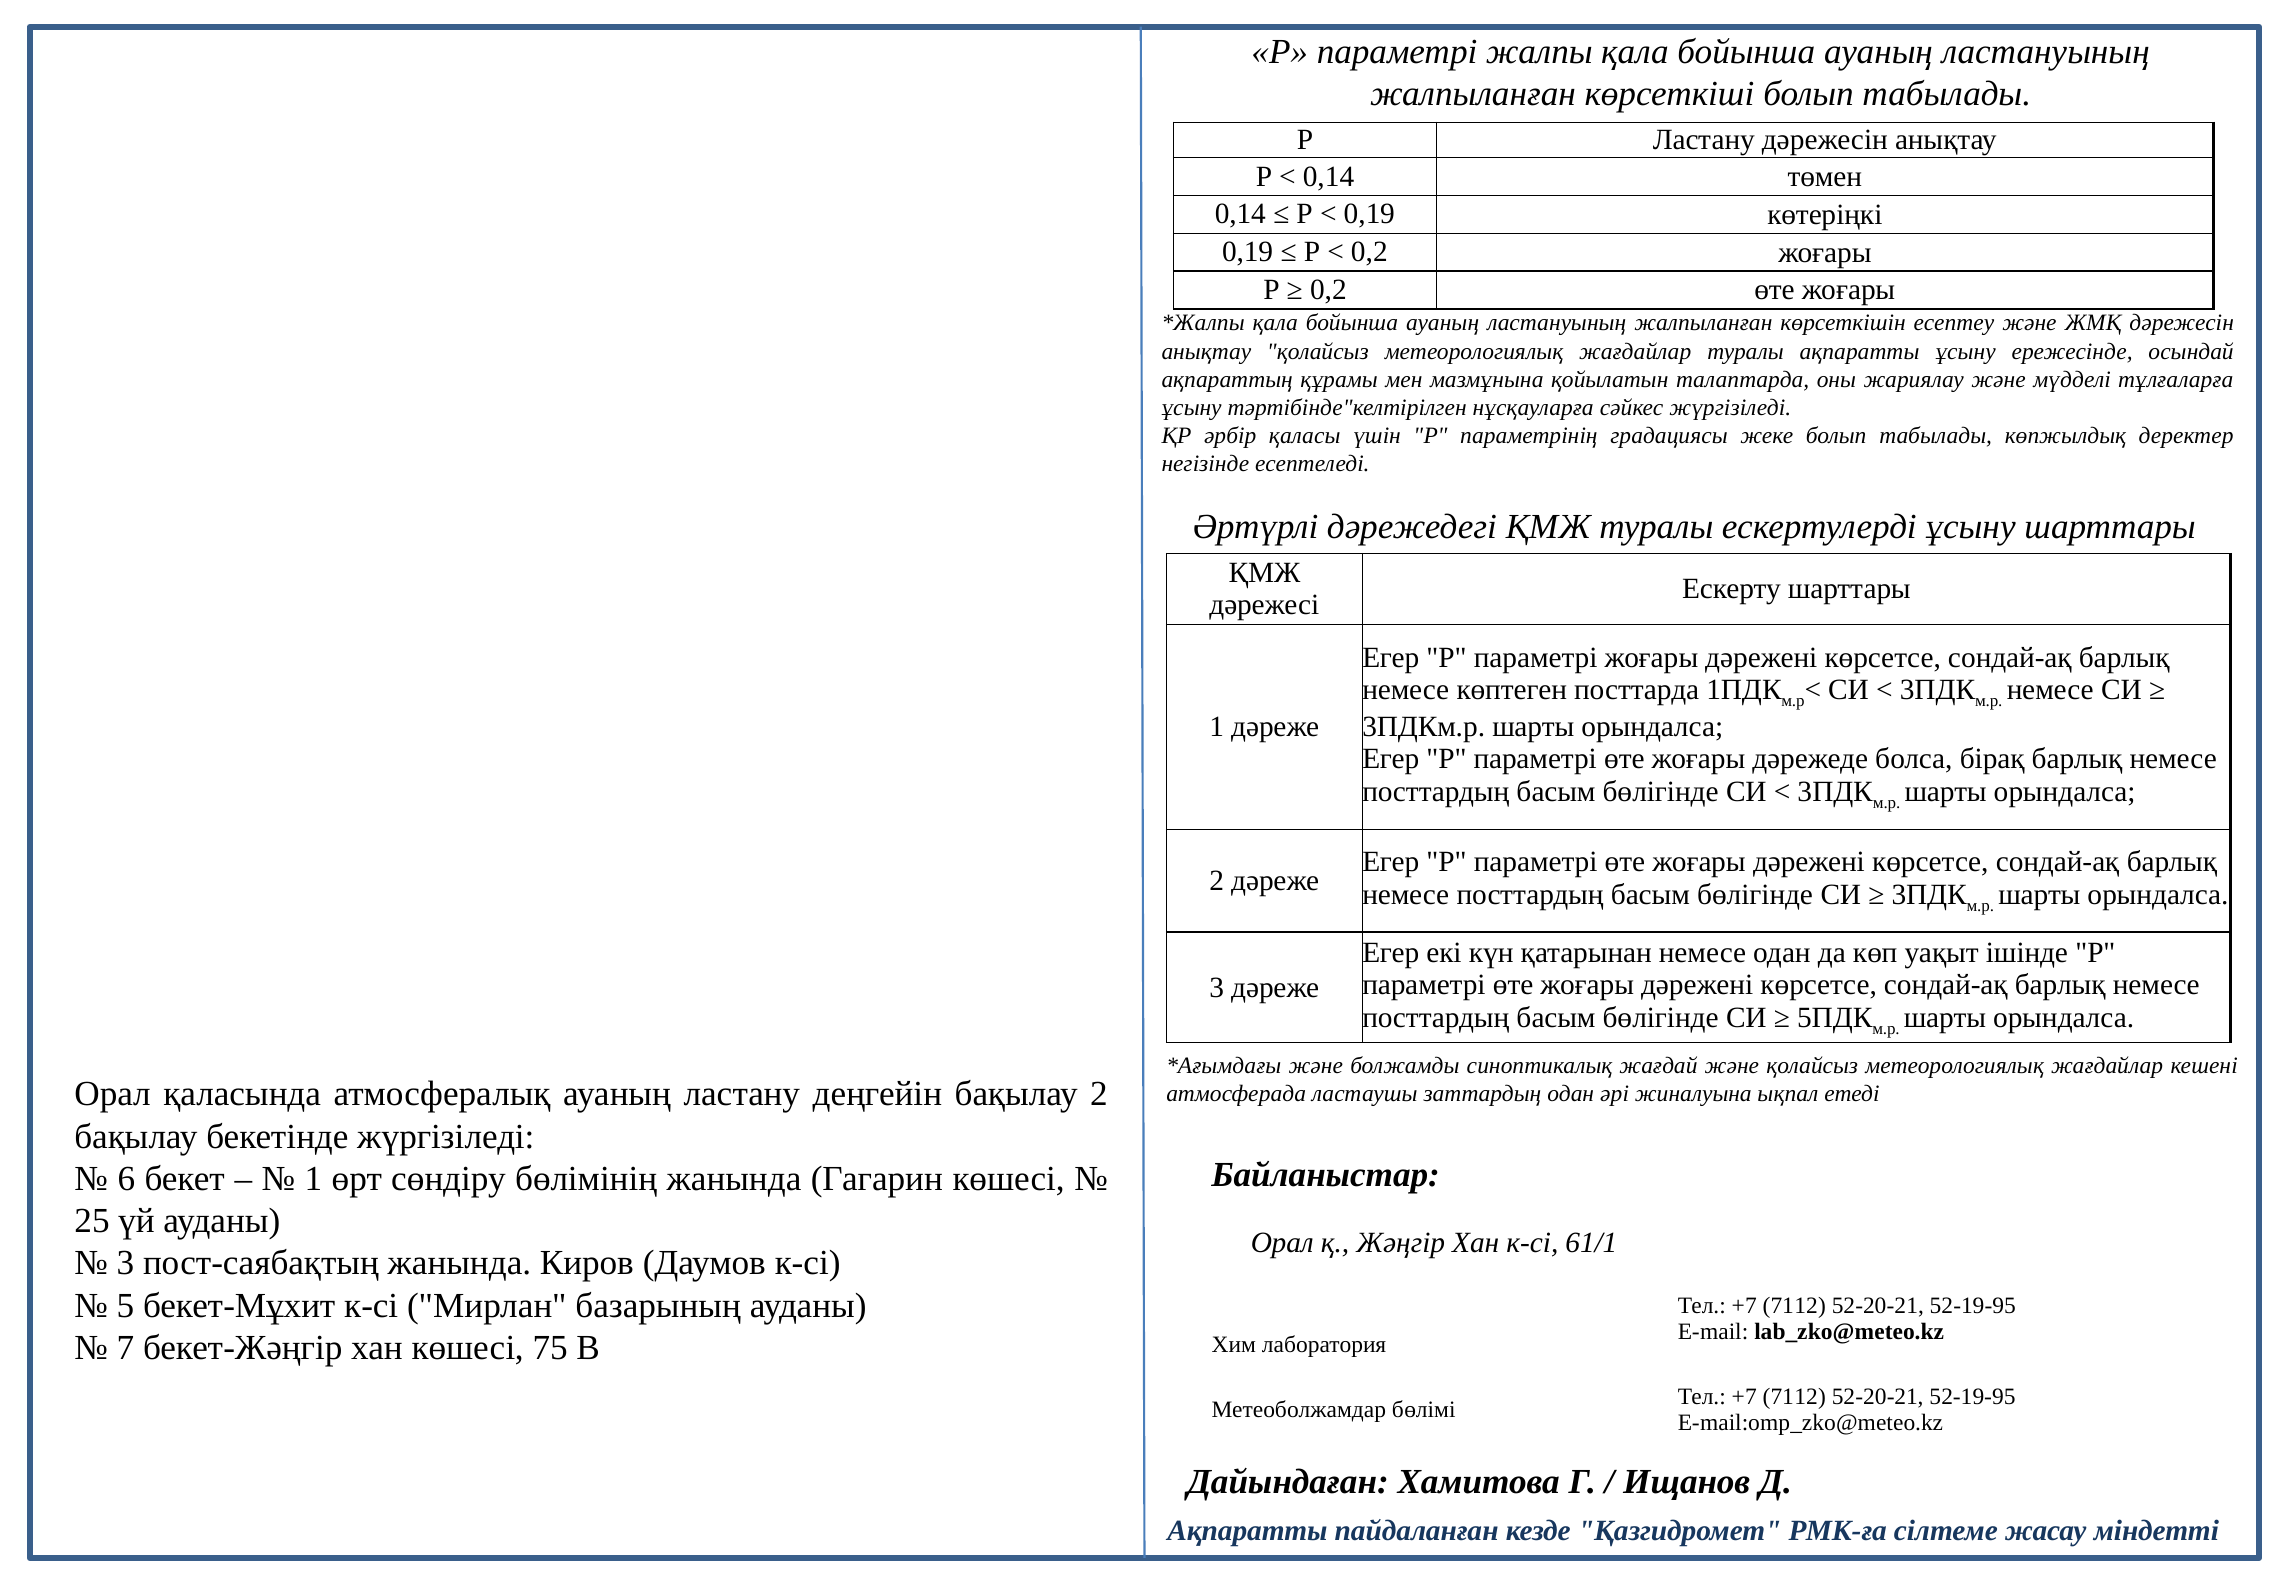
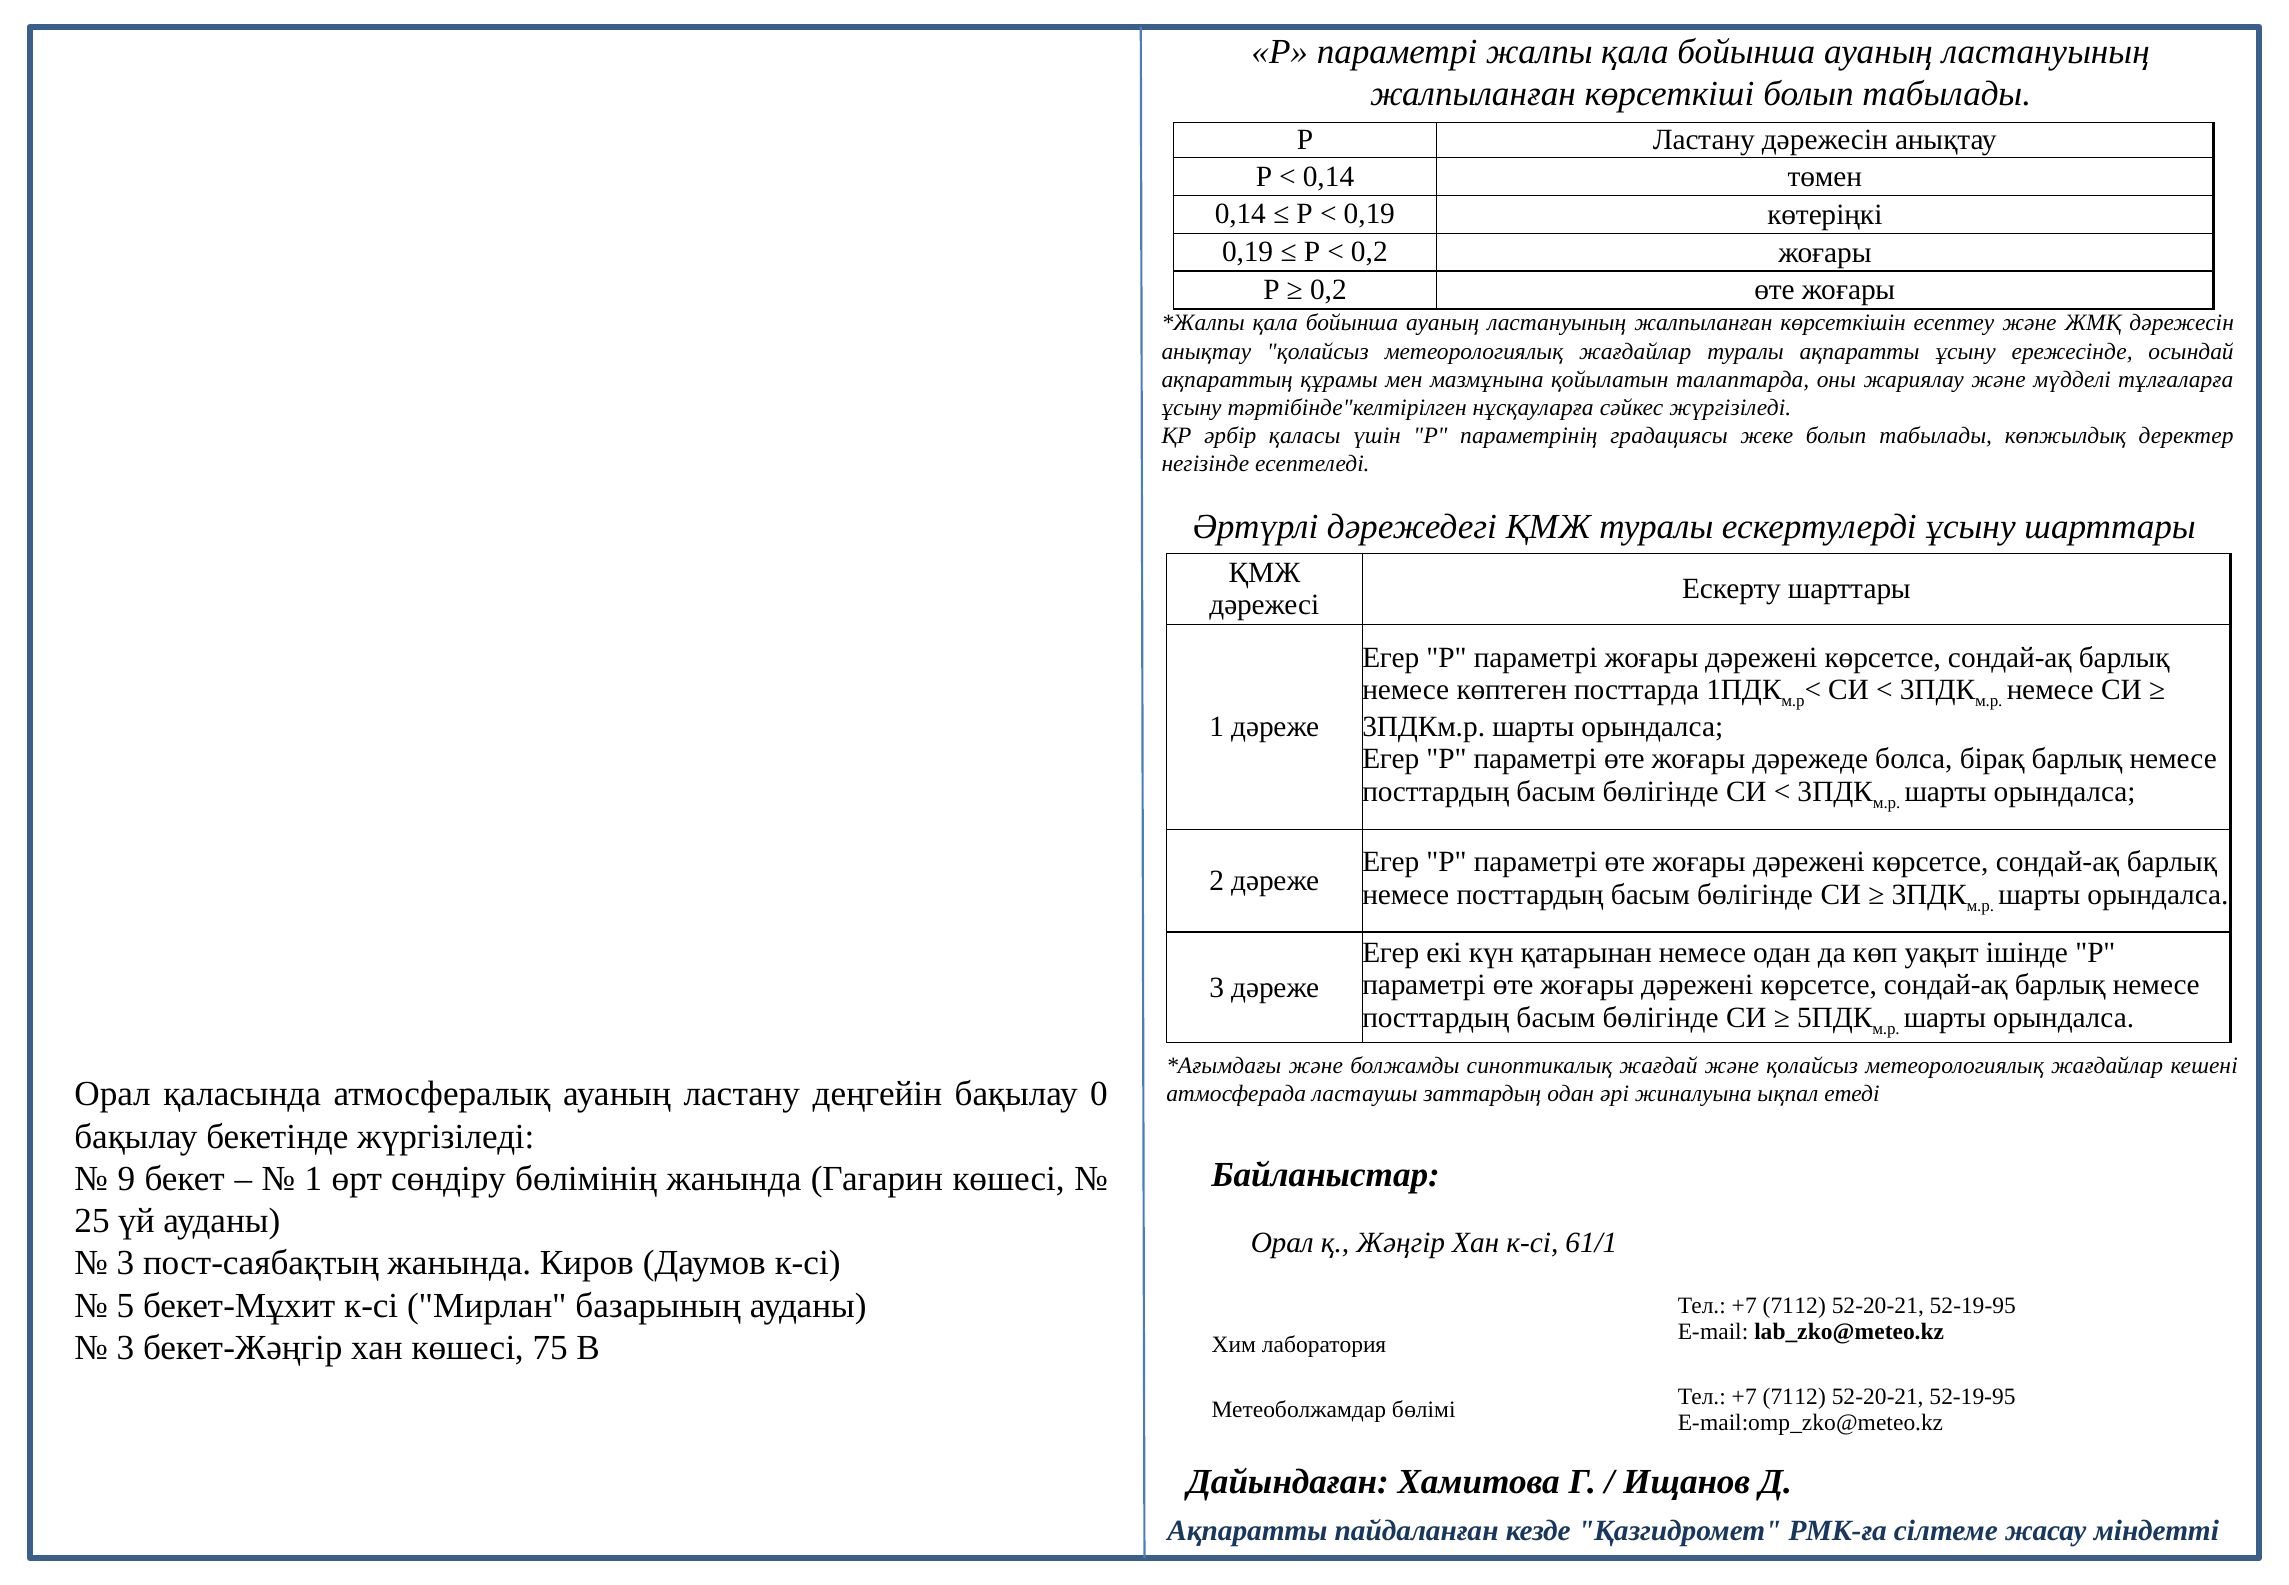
бақылау 2: 2 -> 0 (1099, 1094)
6: 6 -> 9 (126, 1178)
7: 7 -> 3 (126, 1347)
